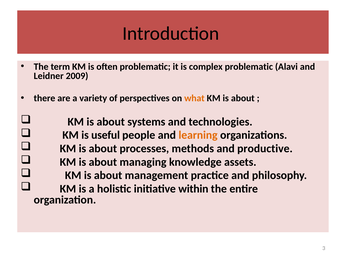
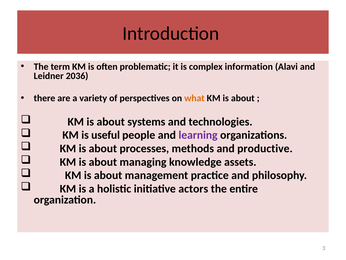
complex problematic: problematic -> information (249, 66)
2009: 2009 -> 2036 (77, 76)
learning colour: orange -> purple (198, 135)
within: within -> actors (193, 188)
